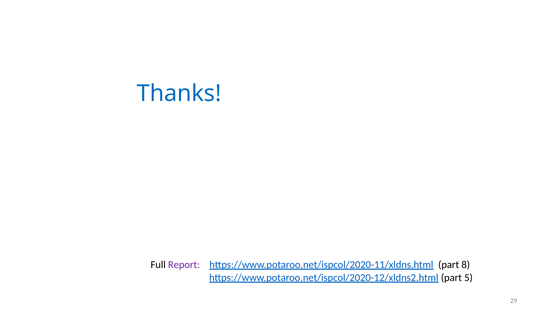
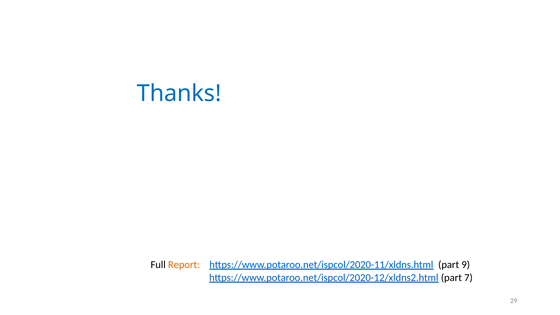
Report colour: purple -> orange (184, 265)
8: 8 -> 9 (466, 265)
5: 5 -> 7 (468, 278)
